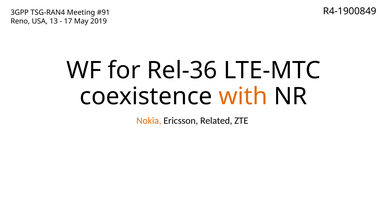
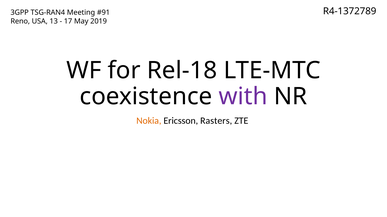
R4-1900849: R4-1900849 -> R4-1372789 (350, 11)
Rel-36: Rel-36 -> Rel-18 (182, 71)
with colour: orange -> purple (243, 97)
Related: Related -> Rasters (216, 121)
